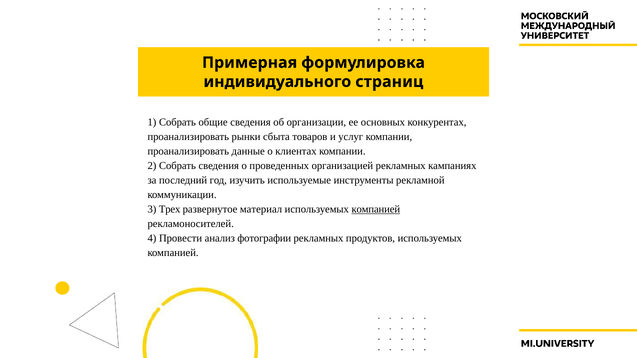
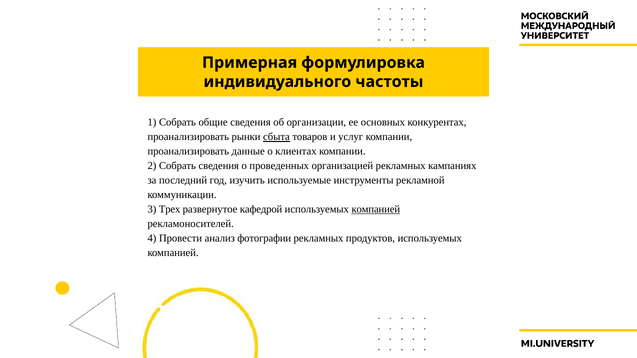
страниц: страниц -> частоты (389, 82)
сбыта underline: none -> present (276, 137)
материал: материал -> кафедрой (261, 209)
